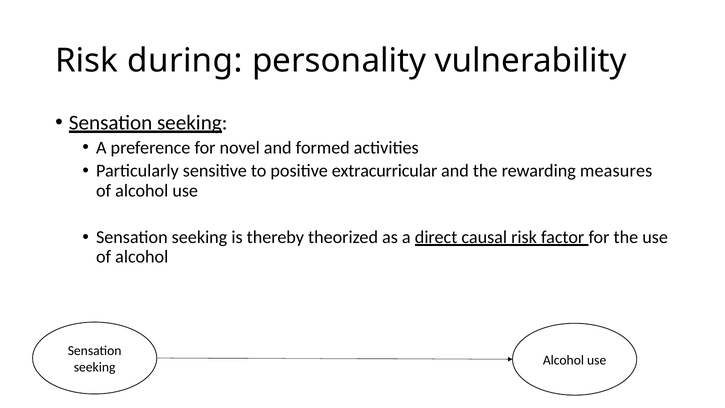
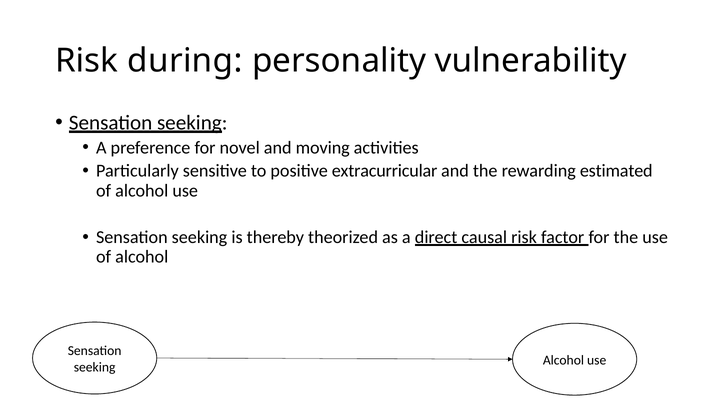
formed: formed -> moving (323, 148)
measures: measures -> estimated (616, 171)
